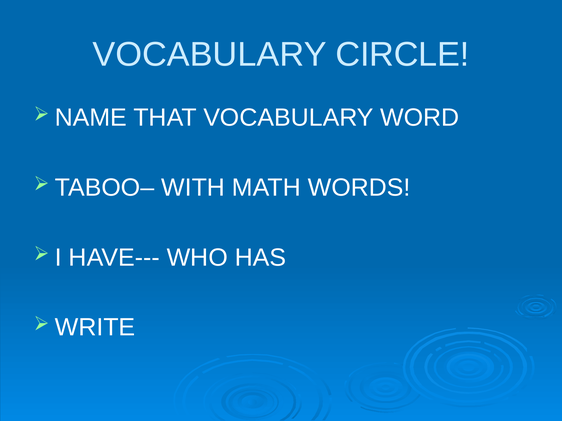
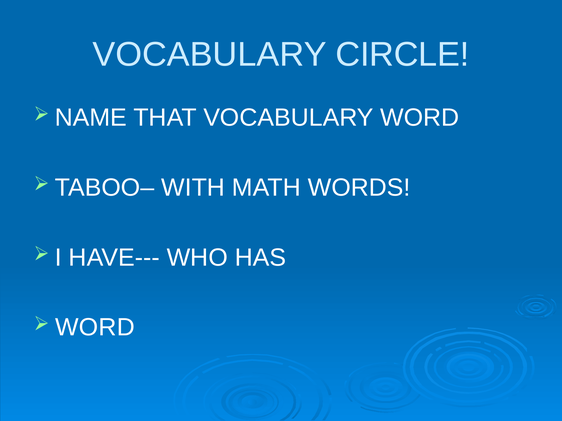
WRITE: WRITE -> WORD (95, 328)
